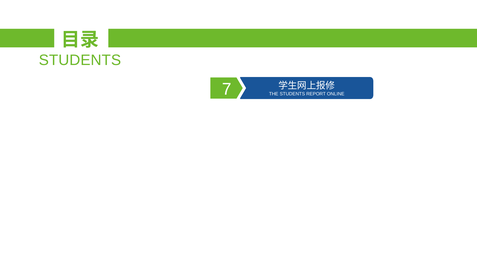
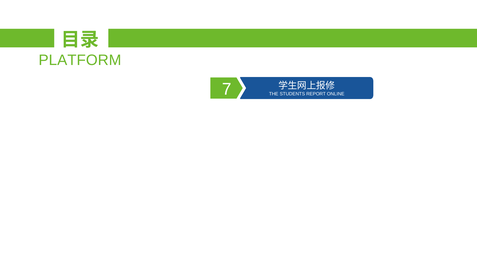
STUDENTS: STUDENTS -> PLATFORM (80, 60)
